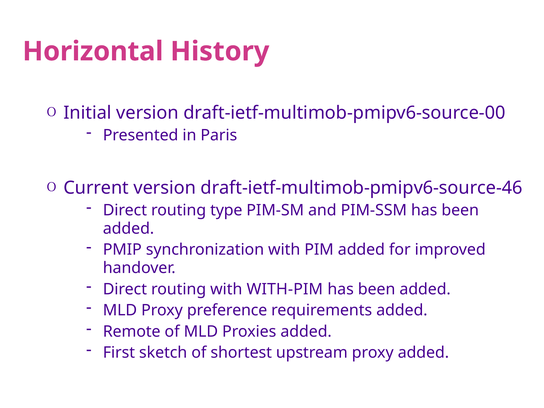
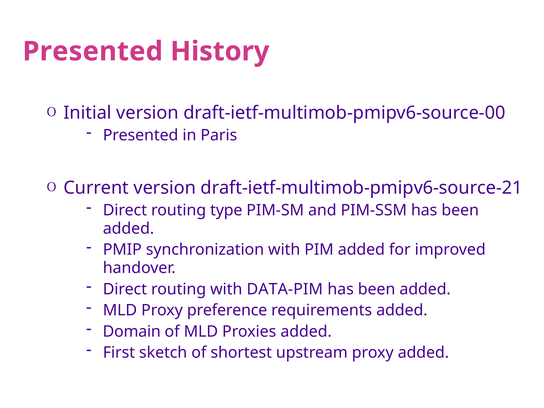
Horizontal: Horizontal -> Presented (93, 51)
draft-ietf-multimob-pmipv6-source-46: draft-ietf-multimob-pmipv6-source-46 -> draft-ietf-multimob-pmipv6-source-21 (362, 188)
WITH-PIM: WITH-PIM -> DATA-PIM (285, 289)
Remote: Remote -> Domain (132, 331)
